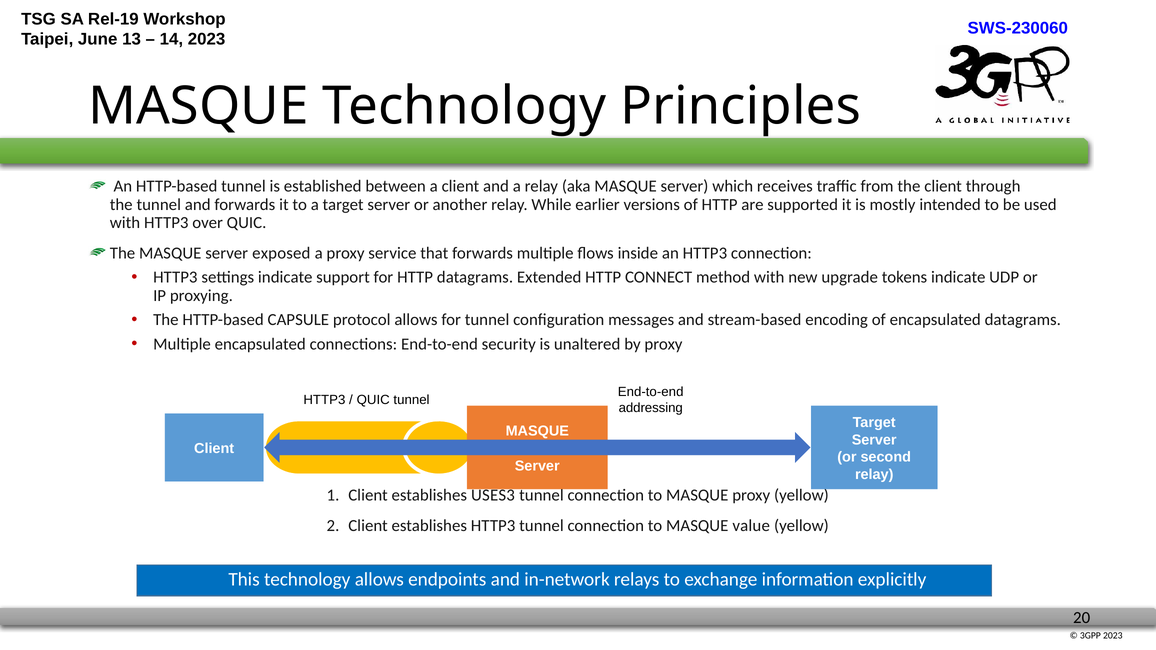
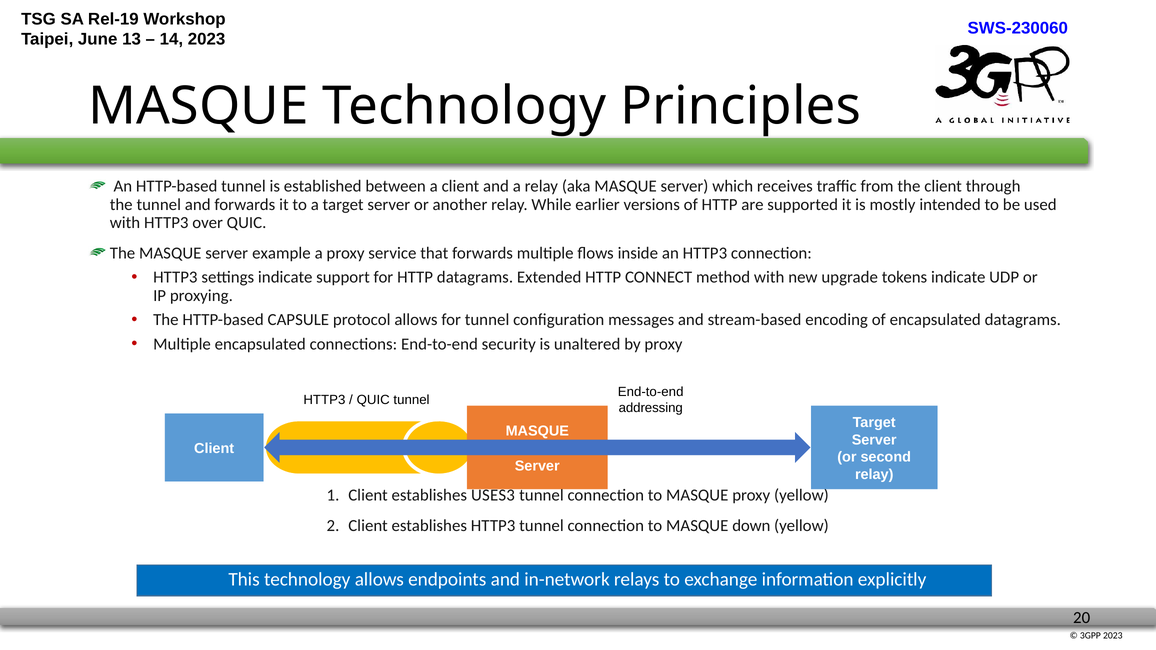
exposed: exposed -> example (281, 253)
value: value -> down (751, 526)
